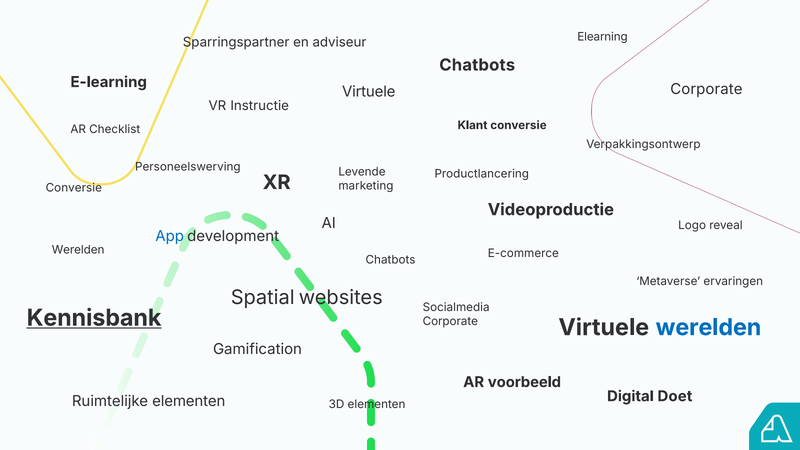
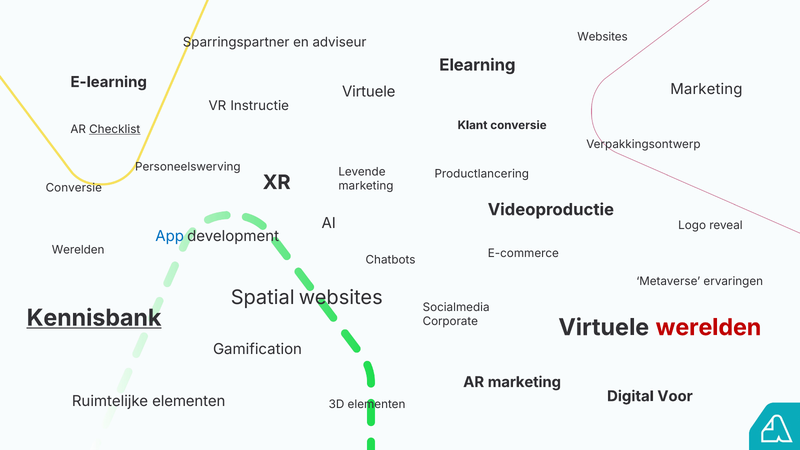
Elearning: Elearning -> Websites (602, 37)
Chatbots: Chatbots -> Elearning (477, 65)
Corporate: Corporate -> Marketing (706, 89)
Checklist underline: none -> present (115, 129)
werelden colour: blue -> red (708, 327)
AR voorbeeld: voorbeeld -> marketing (524, 382)
Doet: Doet -> Voor (675, 396)
